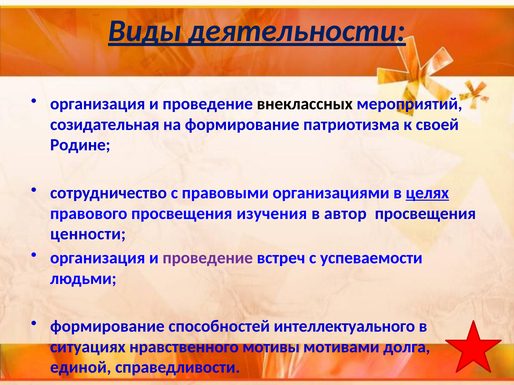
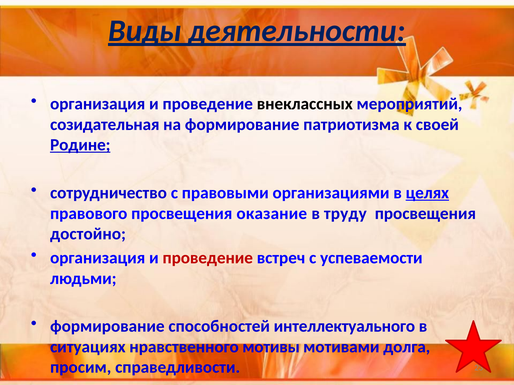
Родине underline: none -> present (80, 145)
изучения: изучения -> оказание (272, 214)
автор: автор -> труду (345, 214)
ценности: ценности -> достойно (88, 234)
проведение colour: purple -> red (208, 258)
единой: единой -> просим (81, 368)
